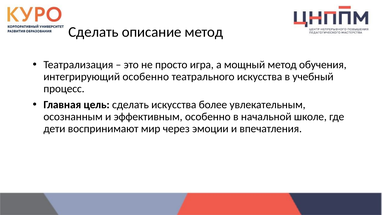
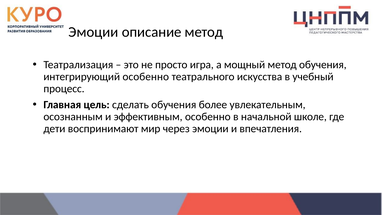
Сделать: Сделать -> Эмоции (93, 32)
сделать искусства: искусства -> обучения (174, 105)
